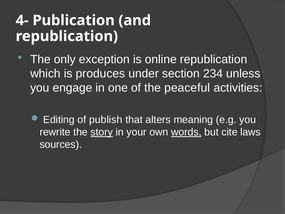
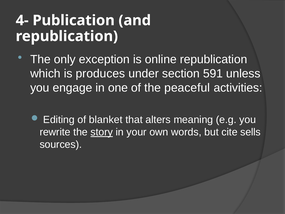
234: 234 -> 591 (213, 74)
publish: publish -> blanket (106, 120)
words underline: present -> none (186, 132)
laws: laws -> sells (250, 132)
